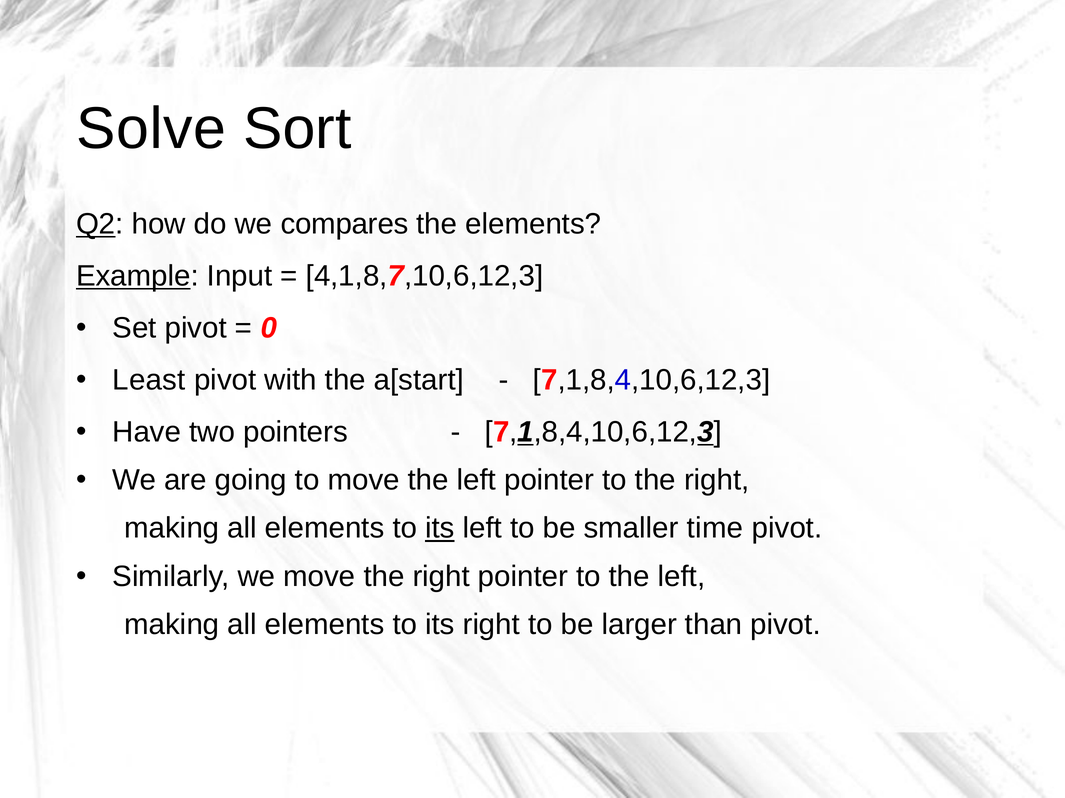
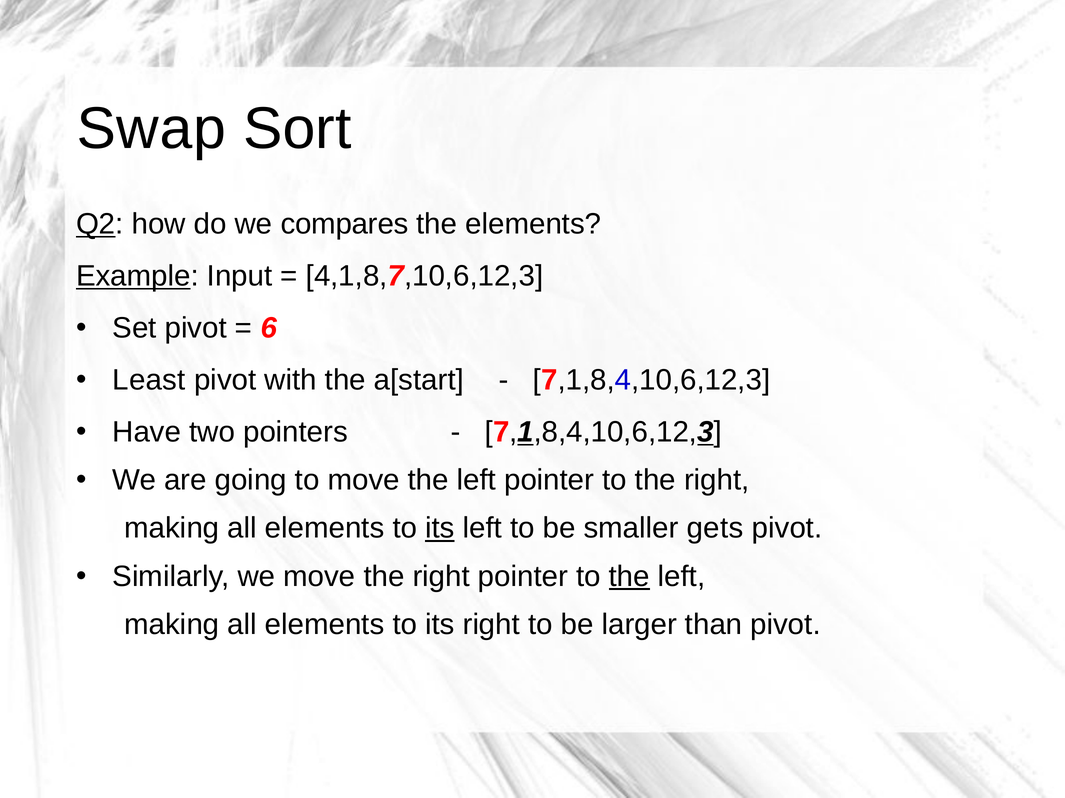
Solve: Solve -> Swap (151, 129)
0: 0 -> 6 (269, 328)
time: time -> gets (715, 529)
the underline: none -> present (629, 577)
